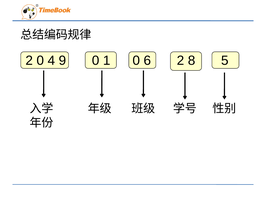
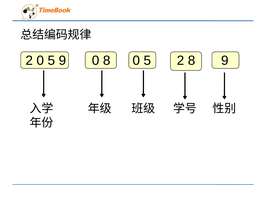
2 0 4: 4 -> 5 (51, 61)
0 1: 1 -> 8 (107, 61)
6: 6 -> 5 (147, 61)
8 5: 5 -> 9 (225, 61)
